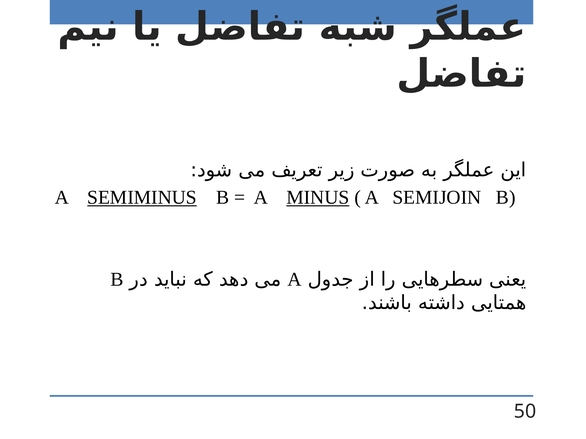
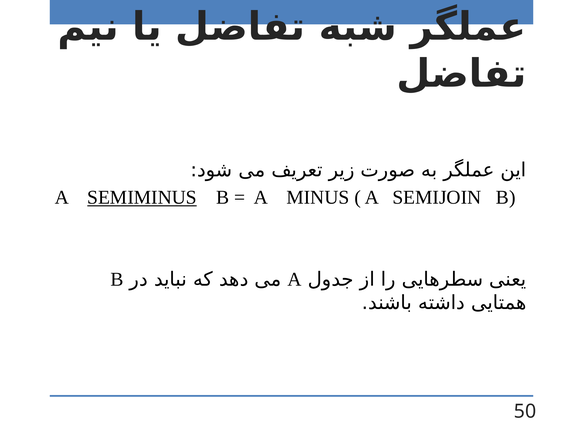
MINUS underline: present -> none (318, 198)
